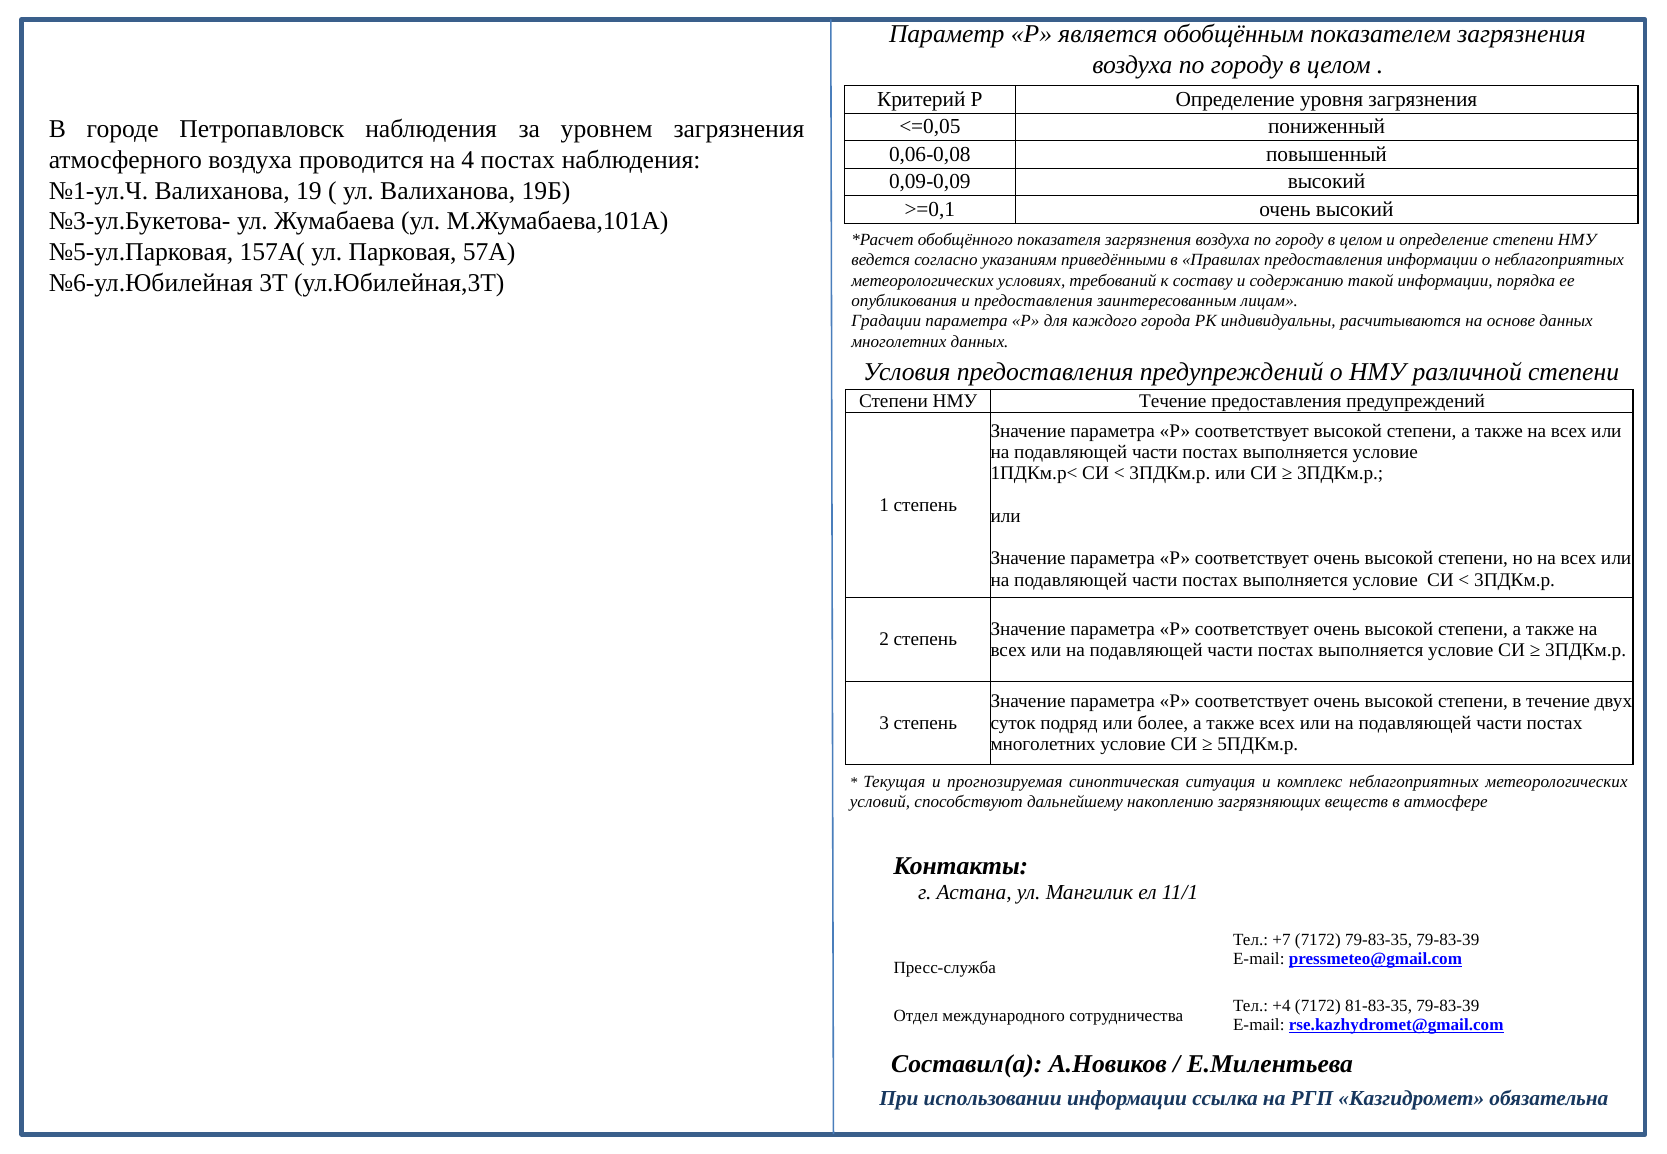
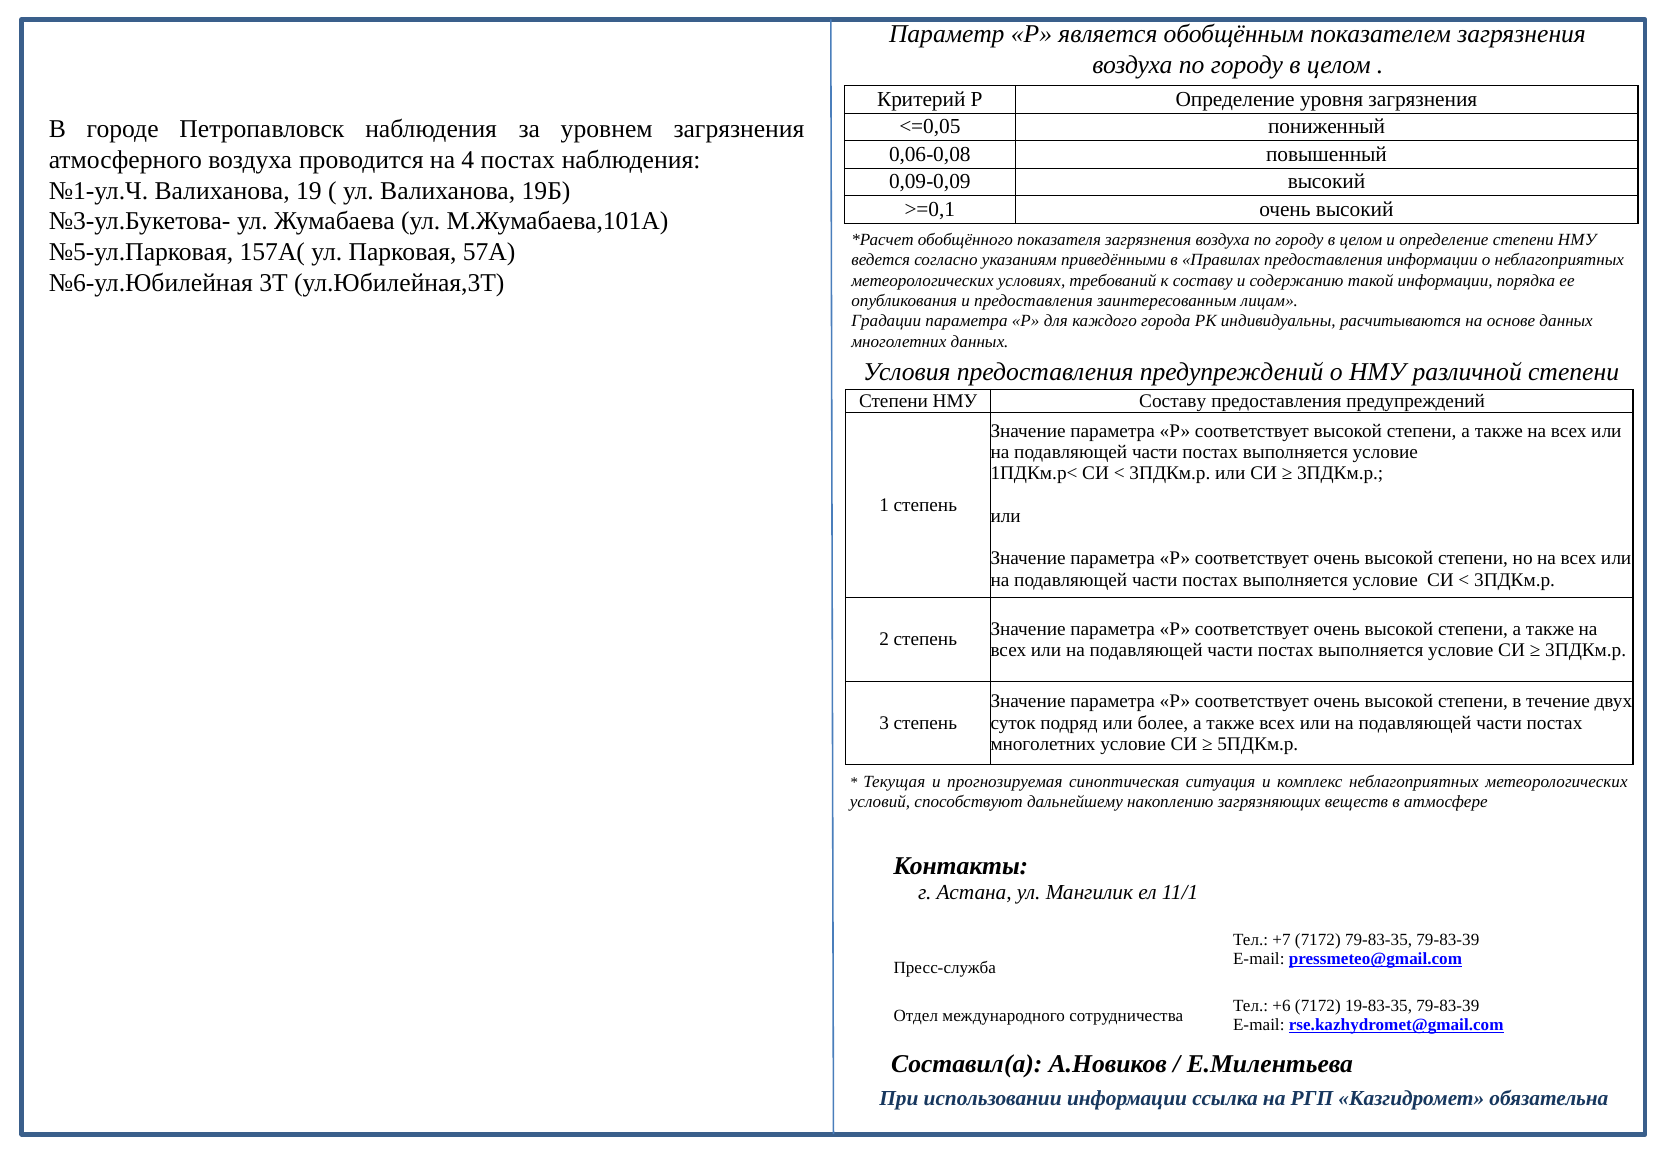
НМУ Течение: Течение -> Составу (1173, 401)
+4: +4 -> +6 (1282, 1006)
81-83-35: 81-83-35 -> 19-83-35 (1379, 1006)
